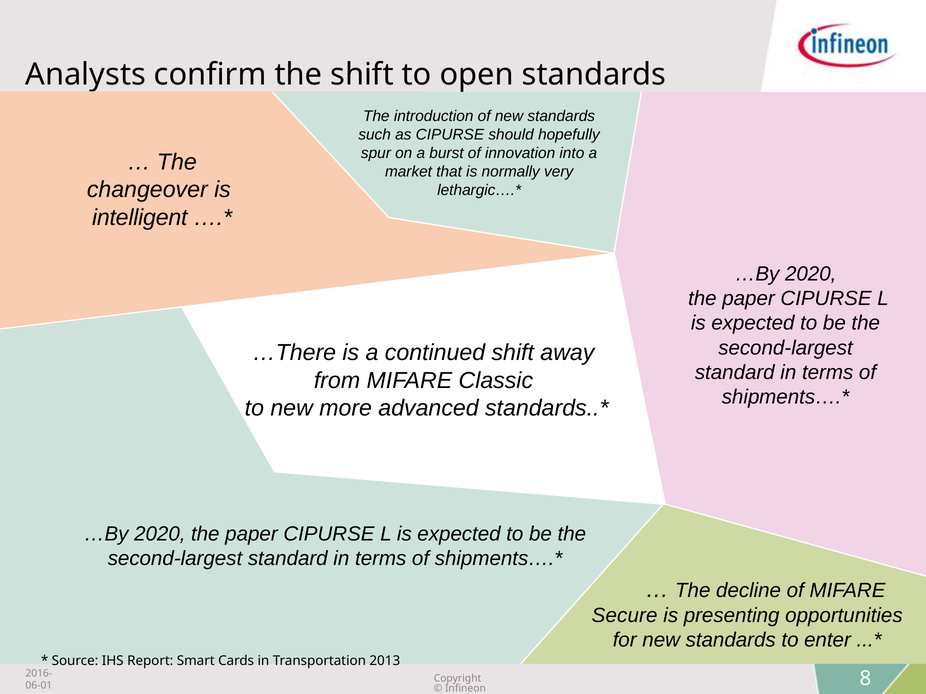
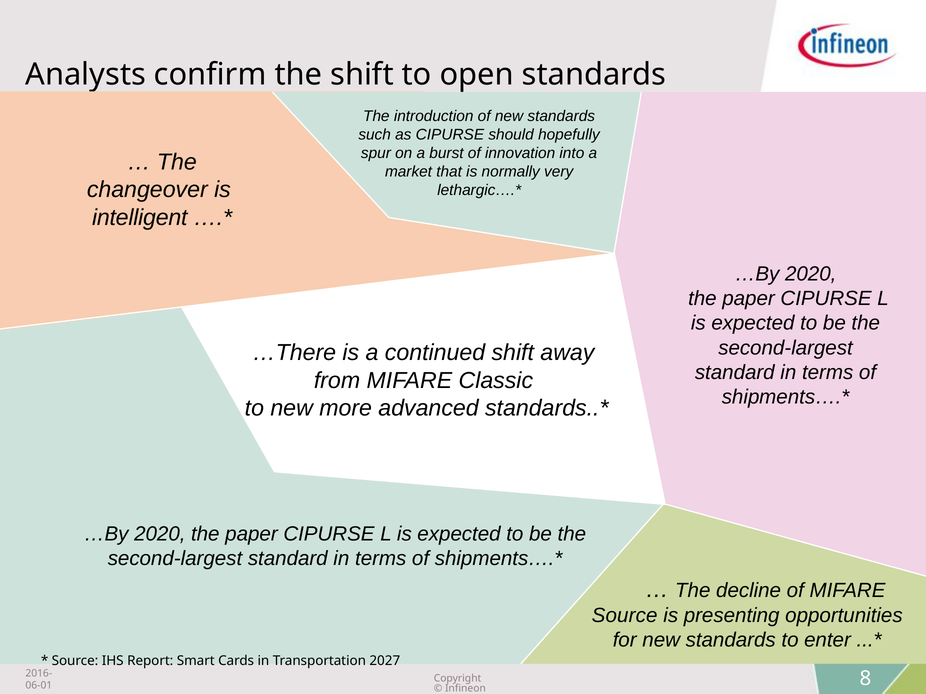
Secure: Secure -> Source (625, 616)
2013: 2013 -> 2027 (385, 661)
